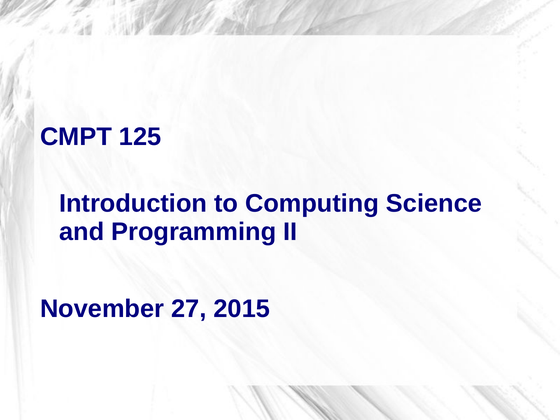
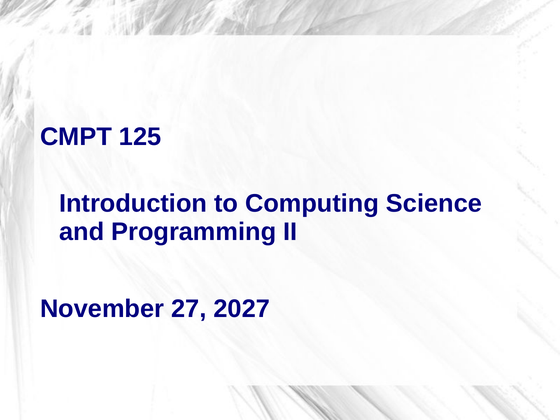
2015: 2015 -> 2027 (242, 309)
